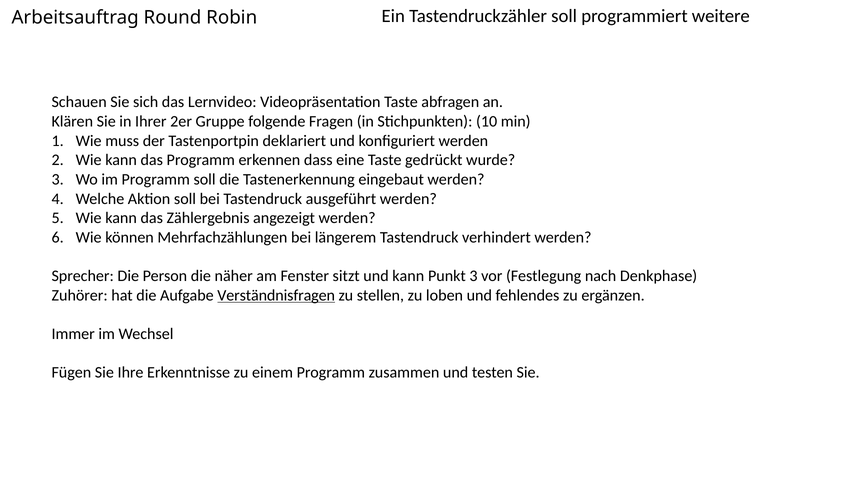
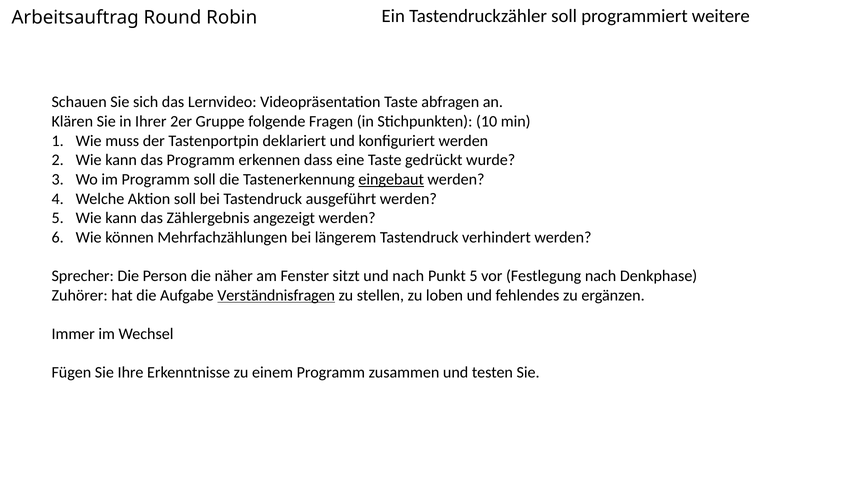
eingebaut underline: none -> present (391, 179)
und kann: kann -> nach (408, 276)
Punkt 3: 3 -> 5 (473, 276)
